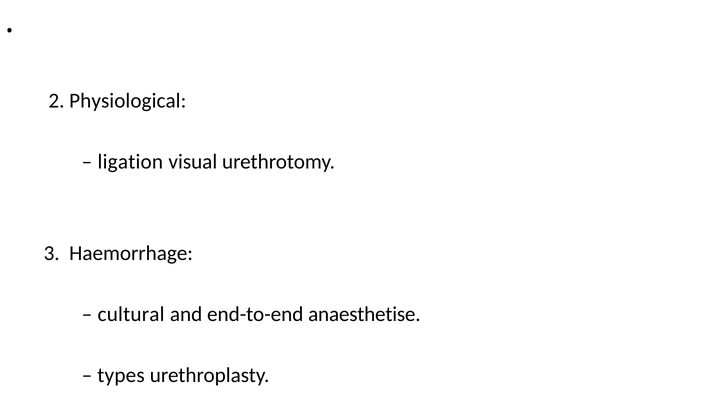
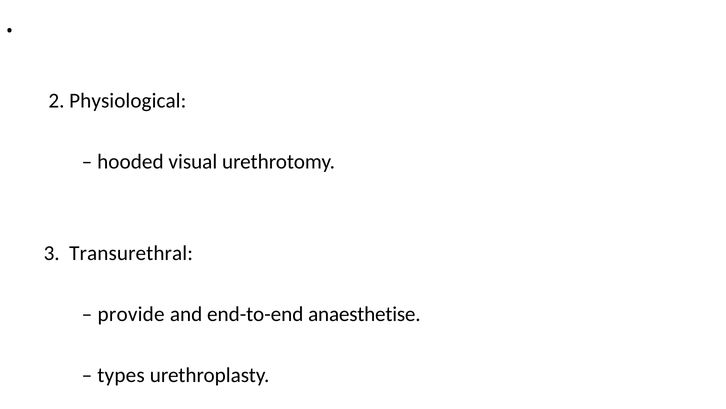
ligation: ligation -> hooded (130, 161)
Haemorrhage: Haemorrhage -> Transurethral (131, 253)
cultural: cultural -> provide (131, 314)
